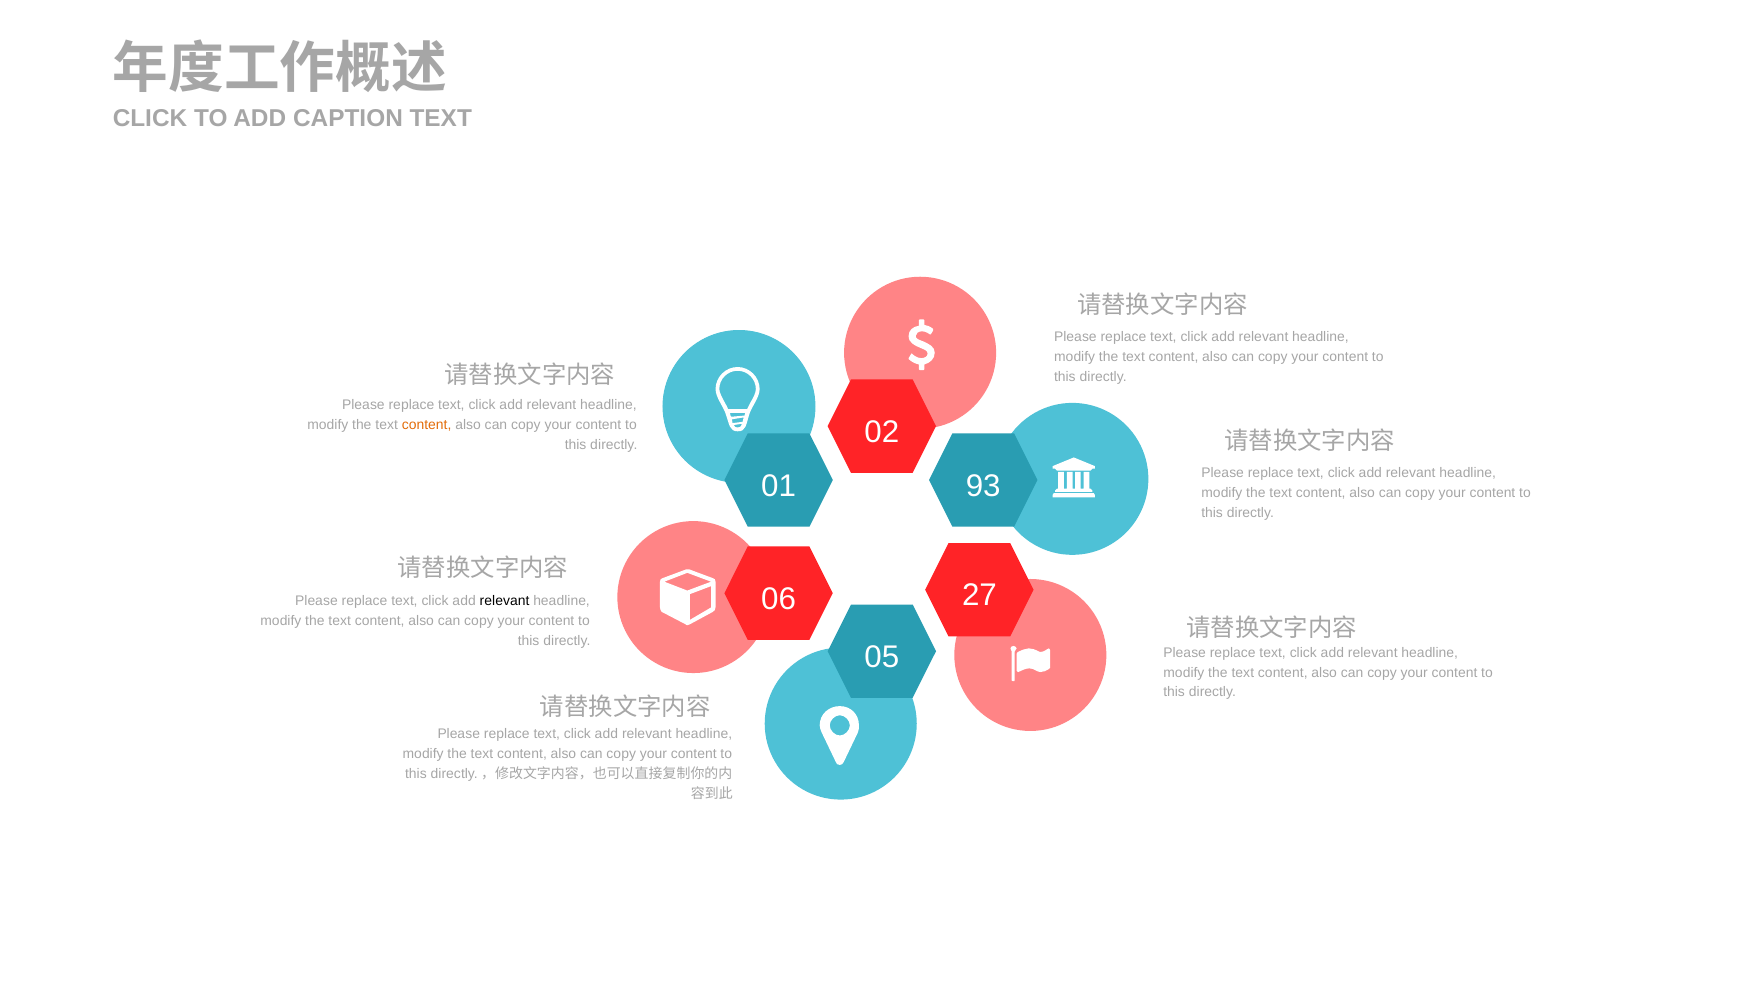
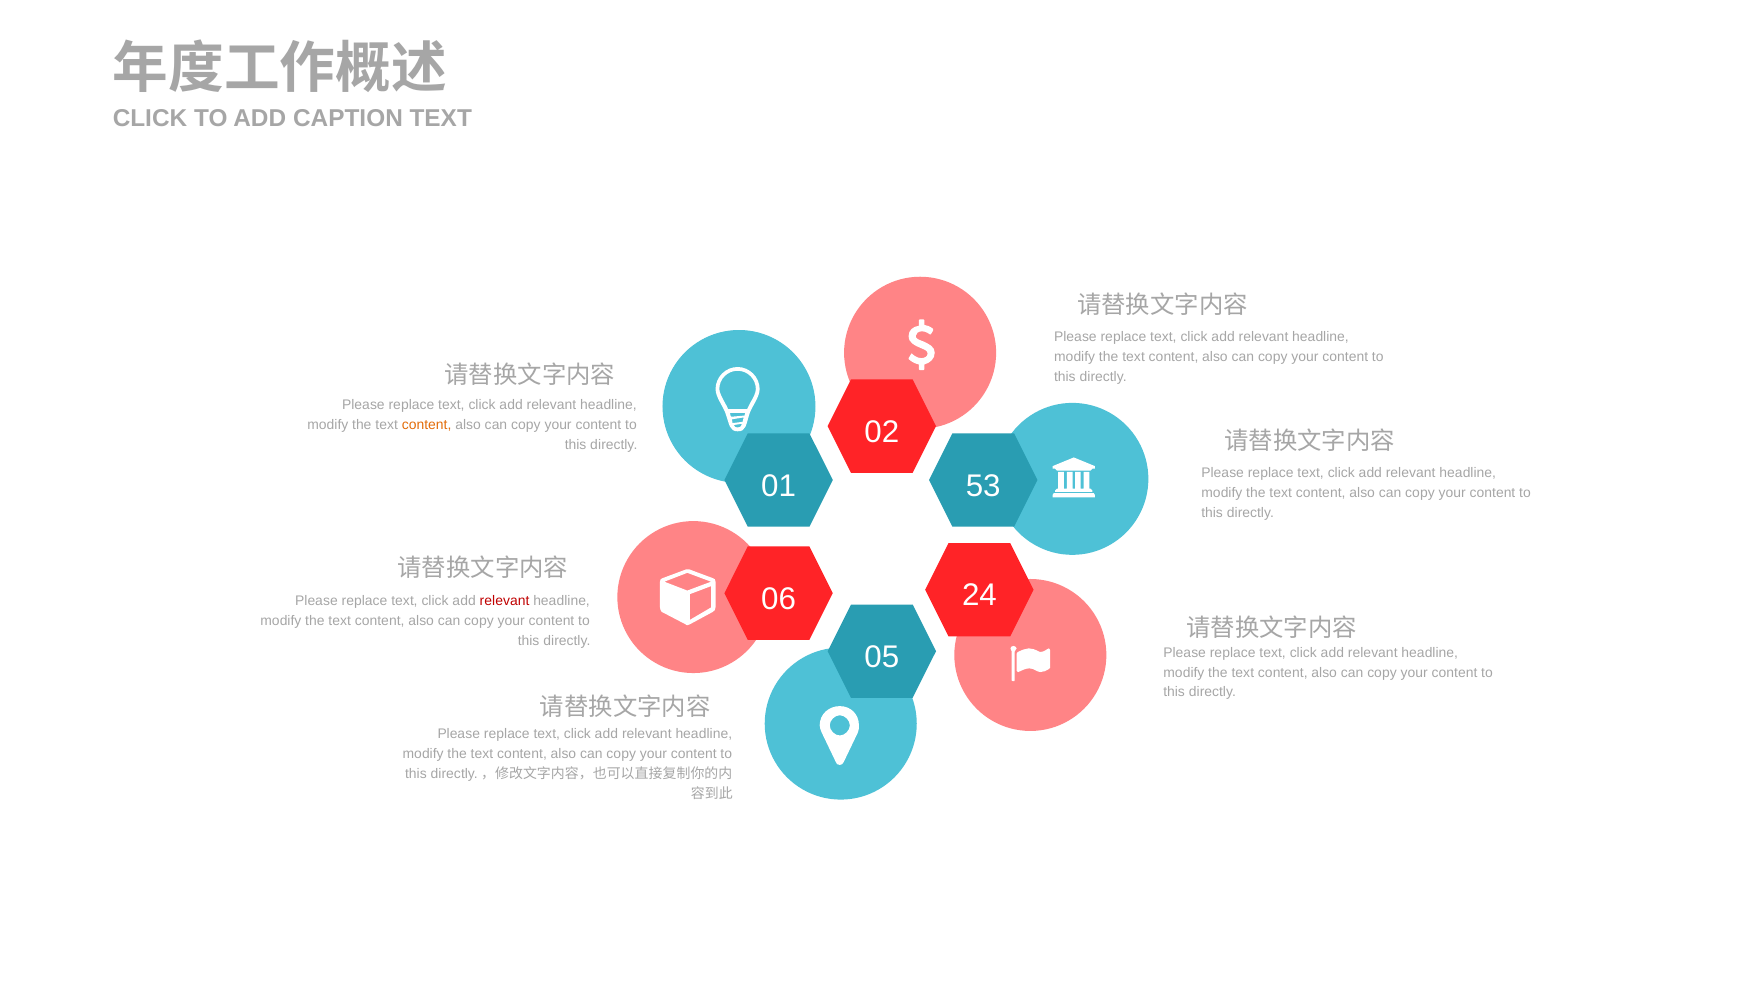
93: 93 -> 53 (983, 486)
27: 27 -> 24 (979, 596)
relevant colour: black -> red (505, 601)
